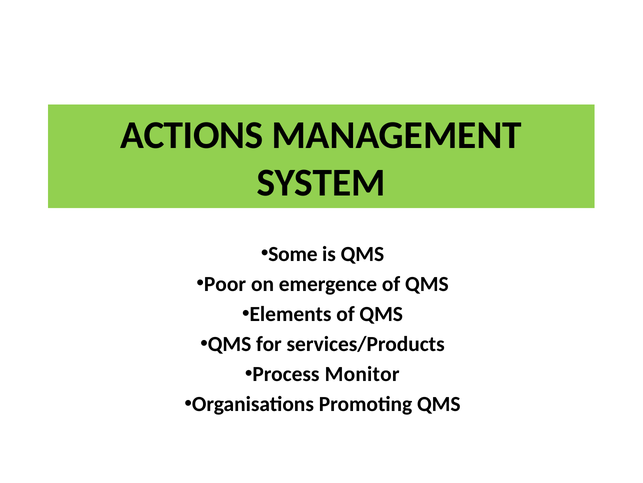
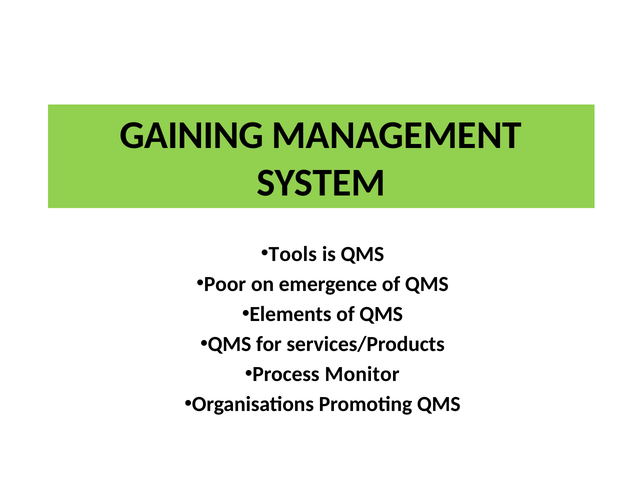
ACTIONS: ACTIONS -> GAINING (192, 135)
Some: Some -> Tools (293, 254)
